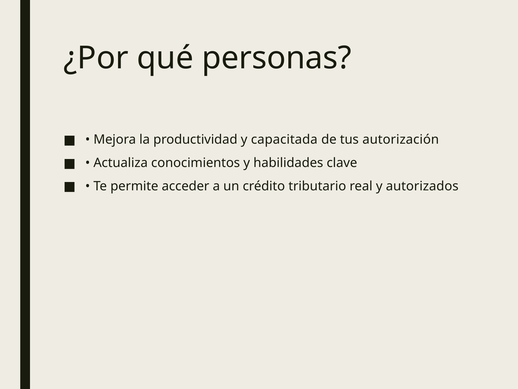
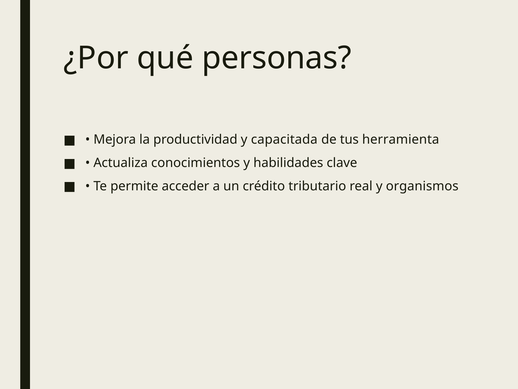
autorización: autorización -> herramienta (401, 140)
autorizados: autorizados -> organismos (422, 186)
